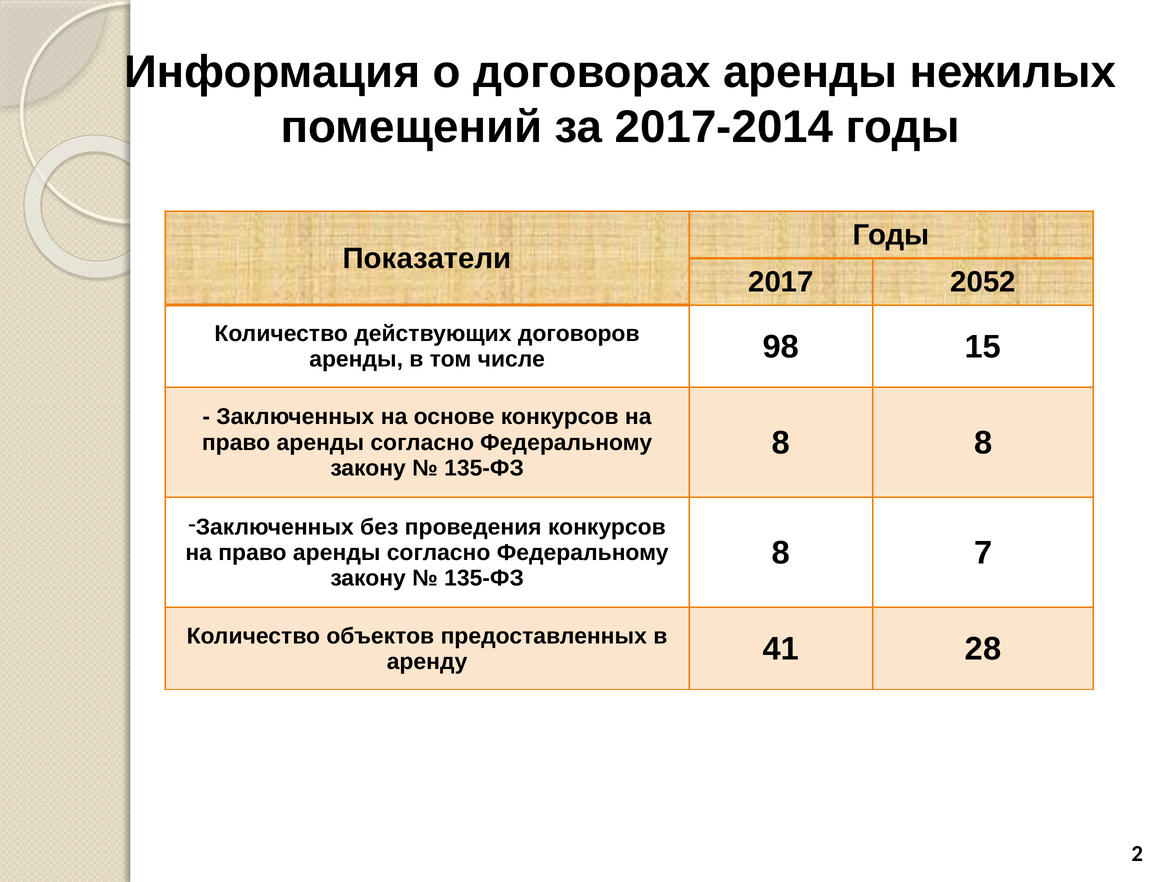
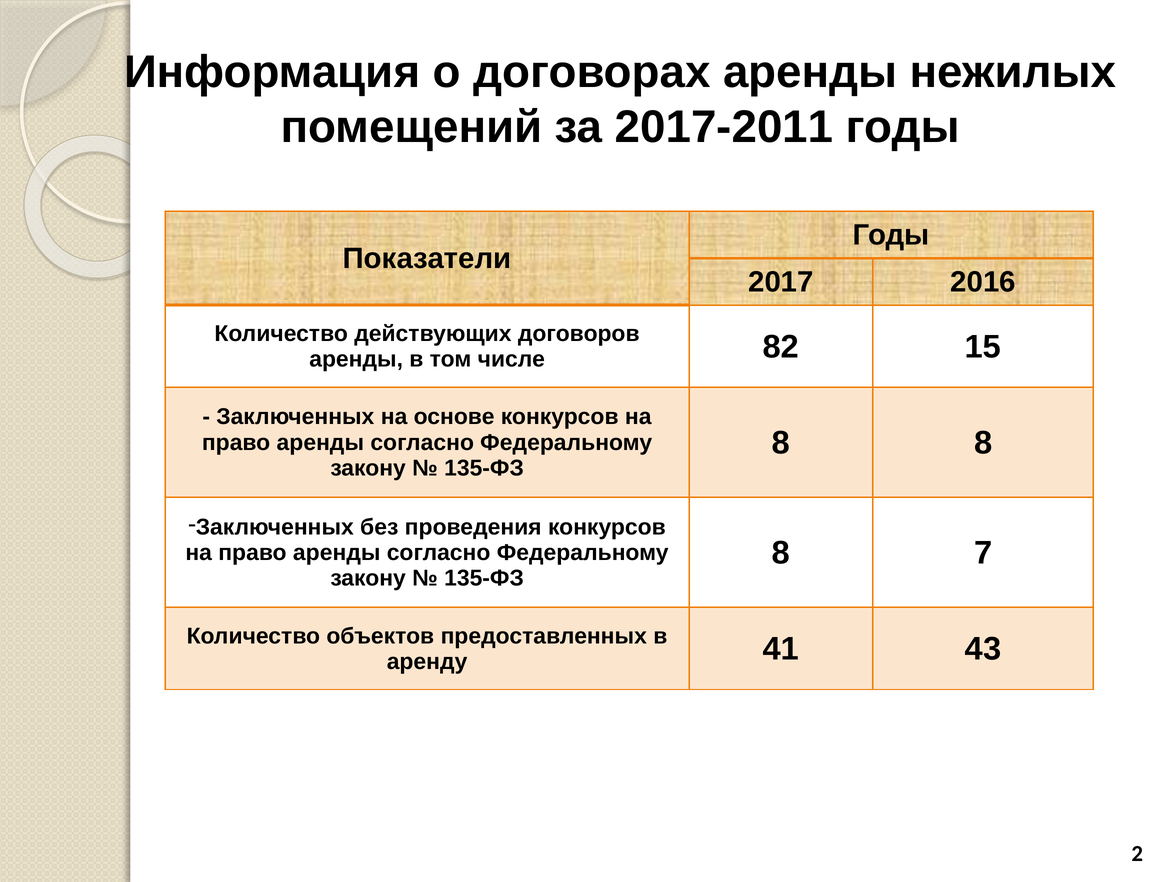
2017-2014: 2017-2014 -> 2017-2011 (724, 127)
2052: 2052 -> 2016 (983, 282)
98: 98 -> 82 (781, 347)
28: 28 -> 43 (983, 649)
